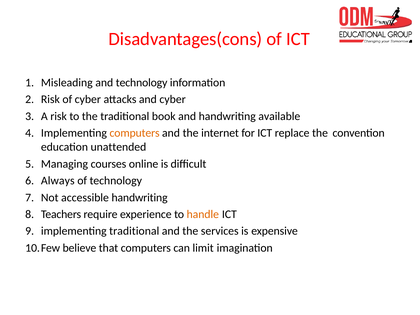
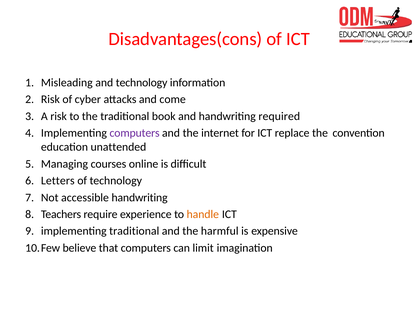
and cyber: cyber -> come (173, 99)
available: available -> required (279, 116)
computers colour: orange -> purple (135, 133)
Always: Always -> Letters (58, 181)
services: services -> harmful (220, 231)
